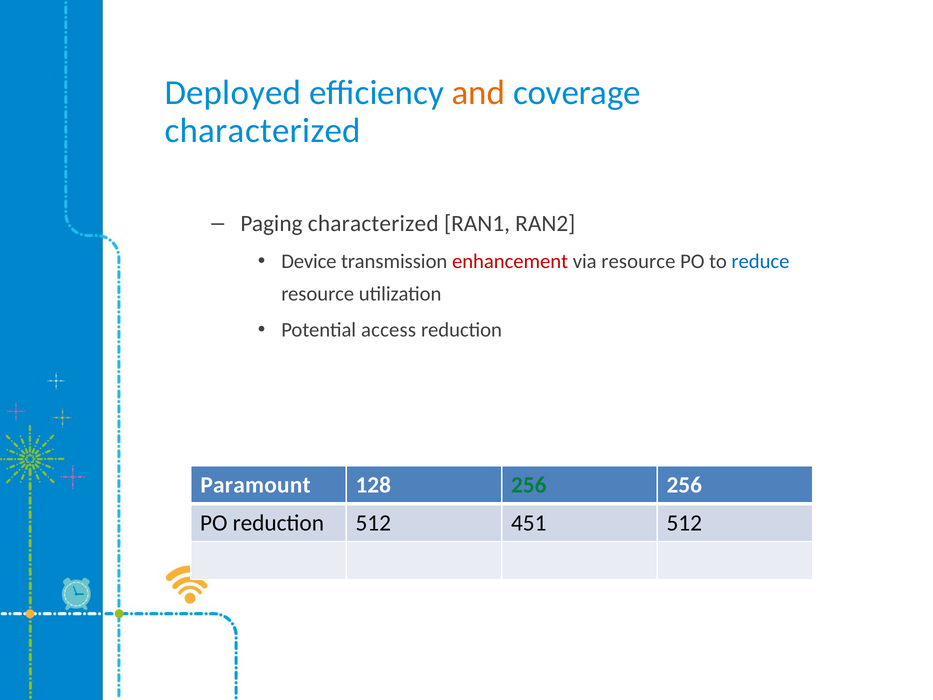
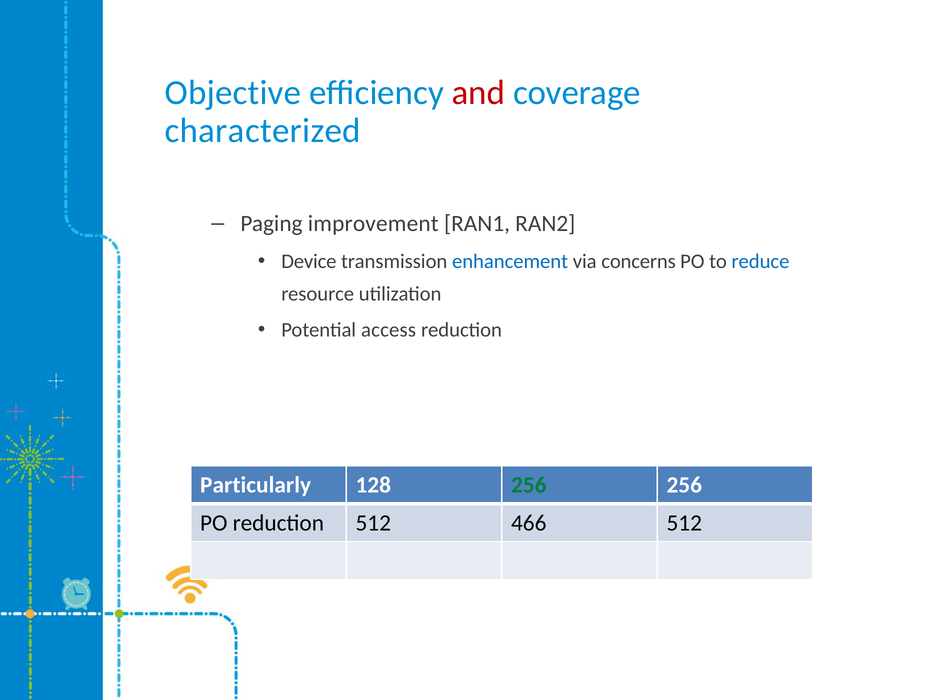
Deployed: Deployed -> Objective (233, 93)
and colour: orange -> red (478, 93)
Paging characterized: characterized -> improvement (373, 224)
enhancement colour: red -> blue (510, 261)
via resource: resource -> concerns (639, 261)
Paramount: Paramount -> Particularly (256, 485)
451: 451 -> 466 (529, 523)
